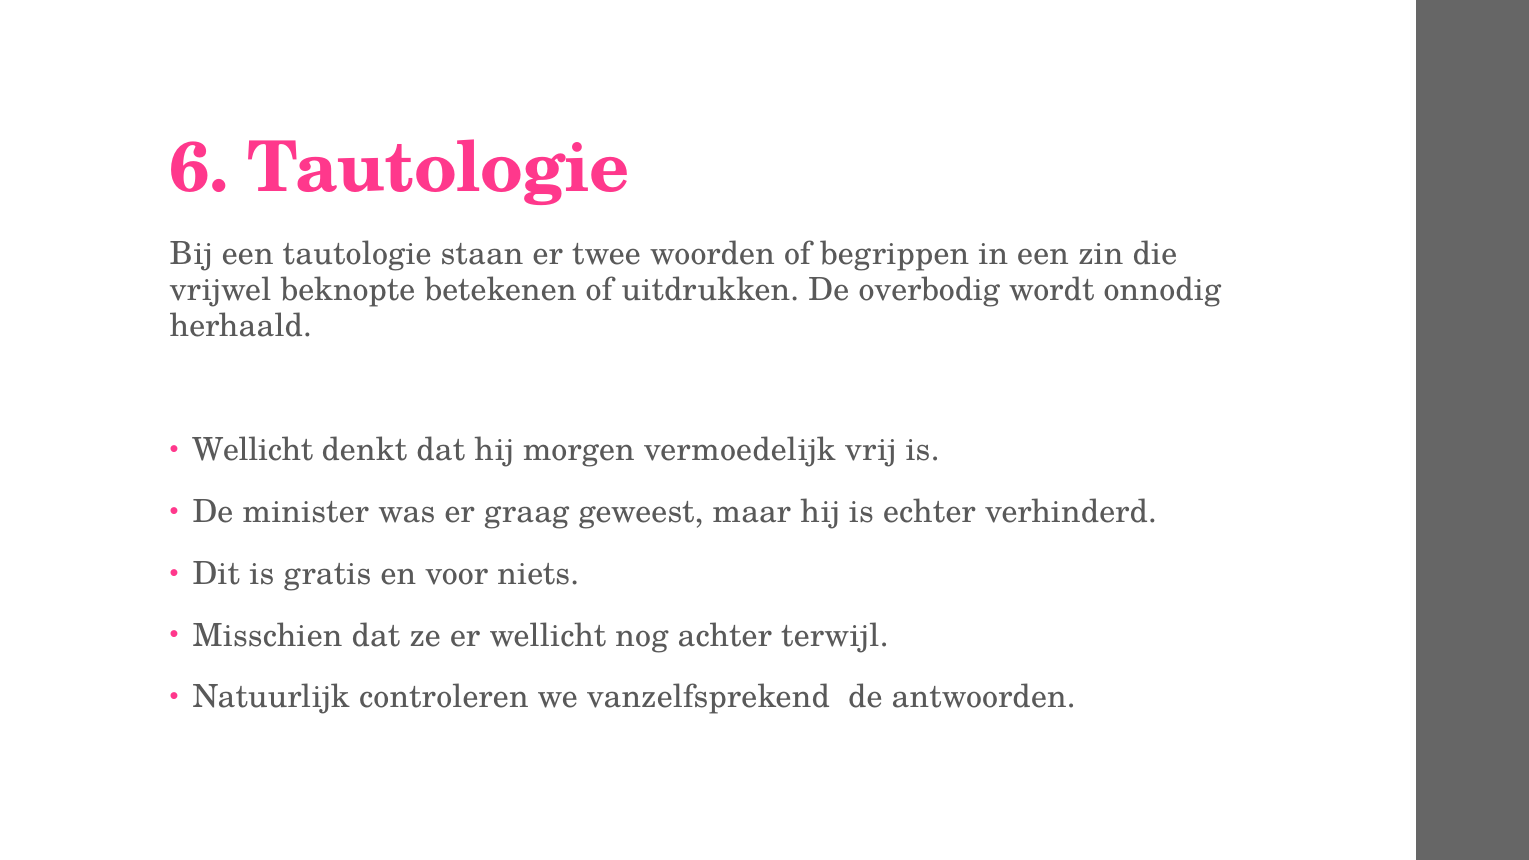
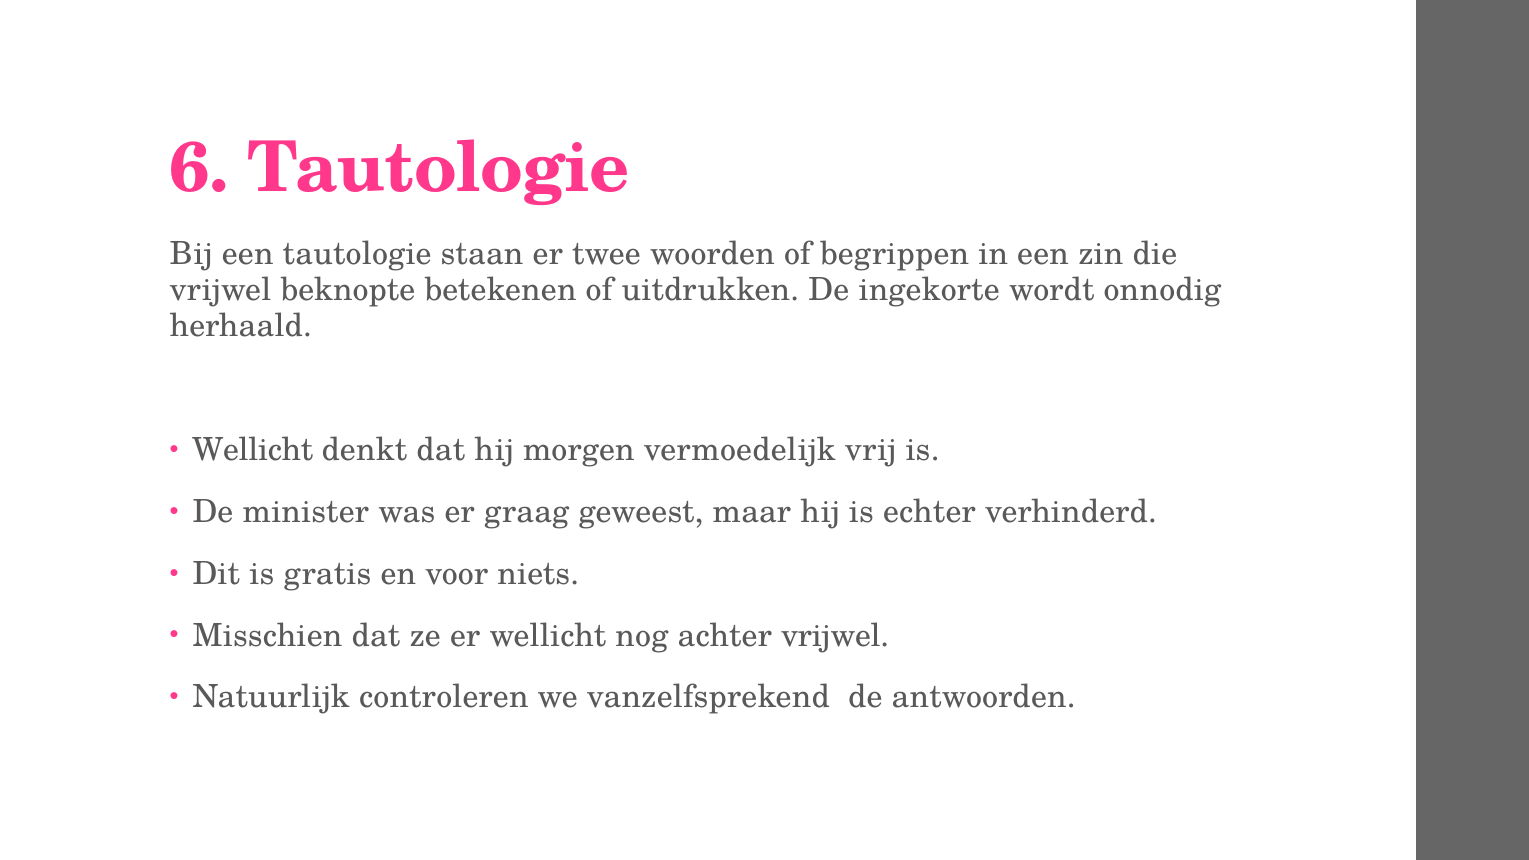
overbodig: overbodig -> ingekorte (929, 290)
achter terwijl: terwijl -> vrijwel (835, 636)
